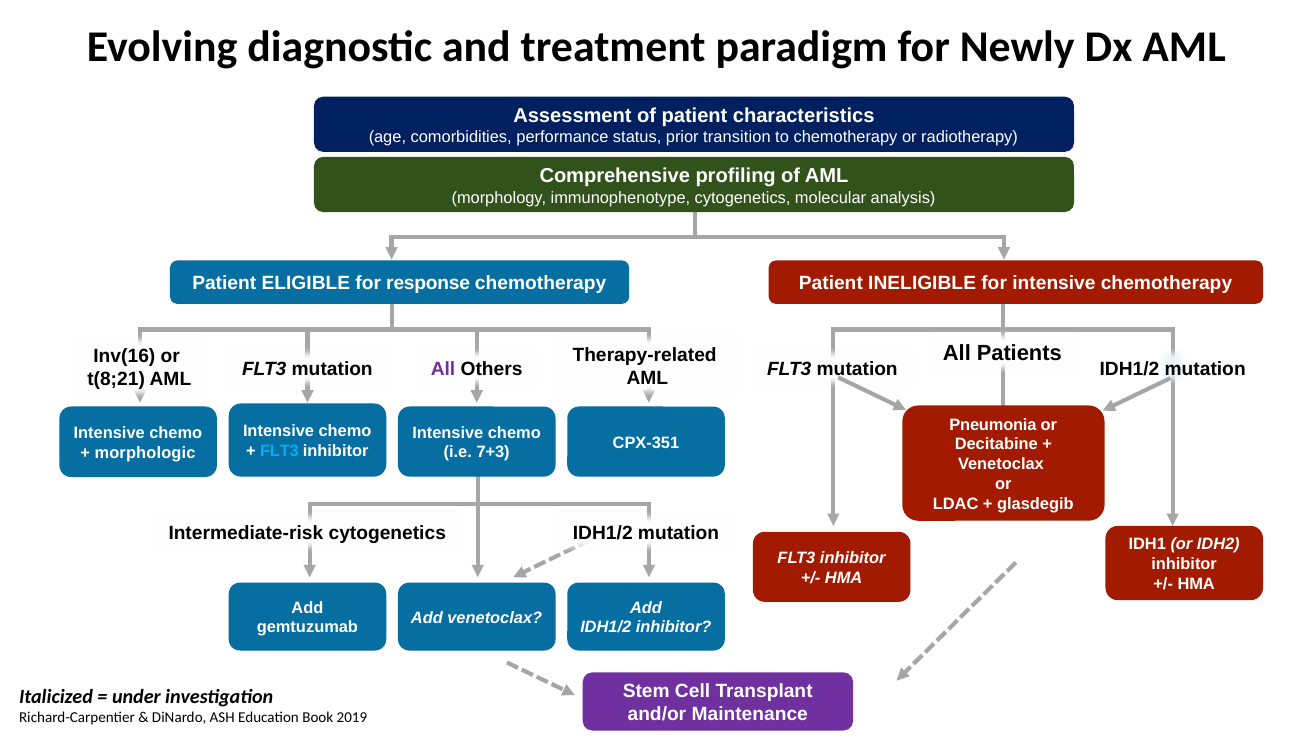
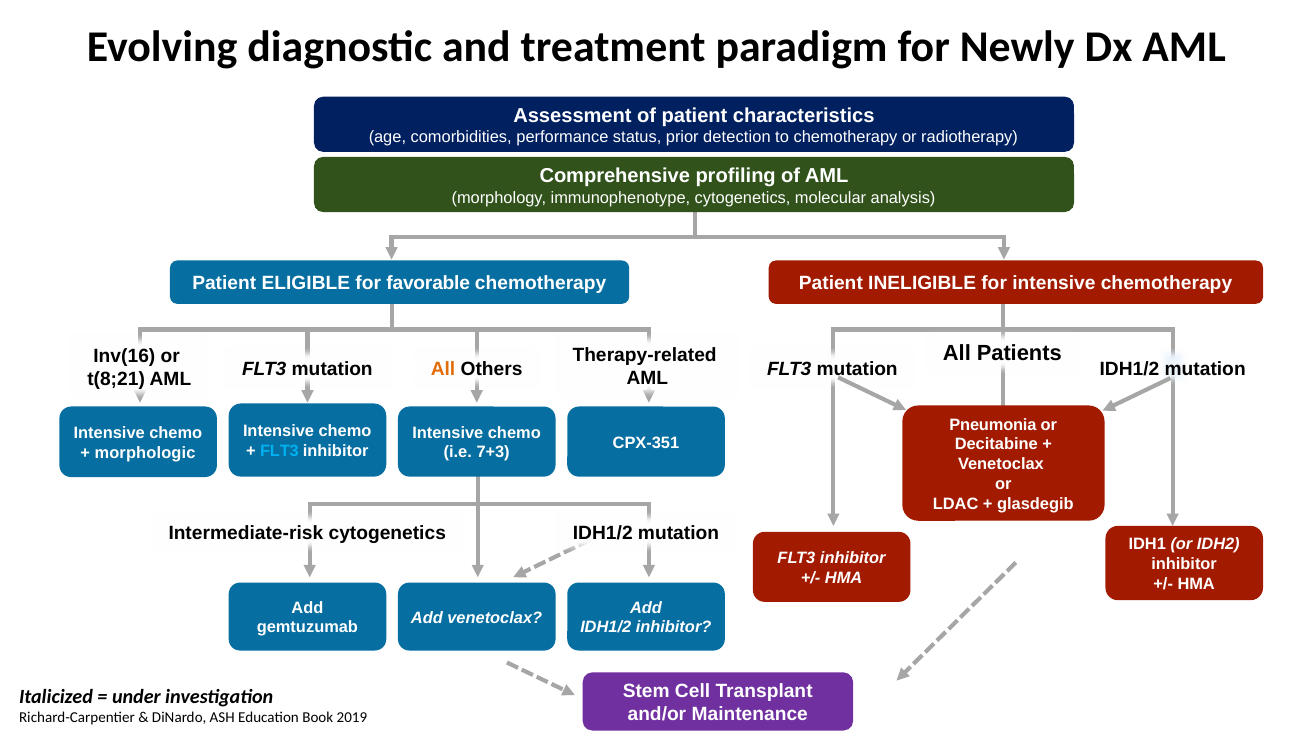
transition: transition -> detection (737, 137)
response: response -> favorable (428, 283)
All colour: purple -> orange (443, 369)
